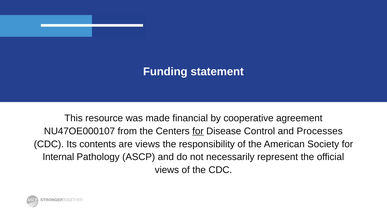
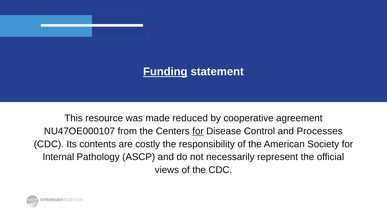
Funding underline: none -> present (165, 72)
financial: financial -> reduced (190, 118)
are views: views -> costly (148, 144)
